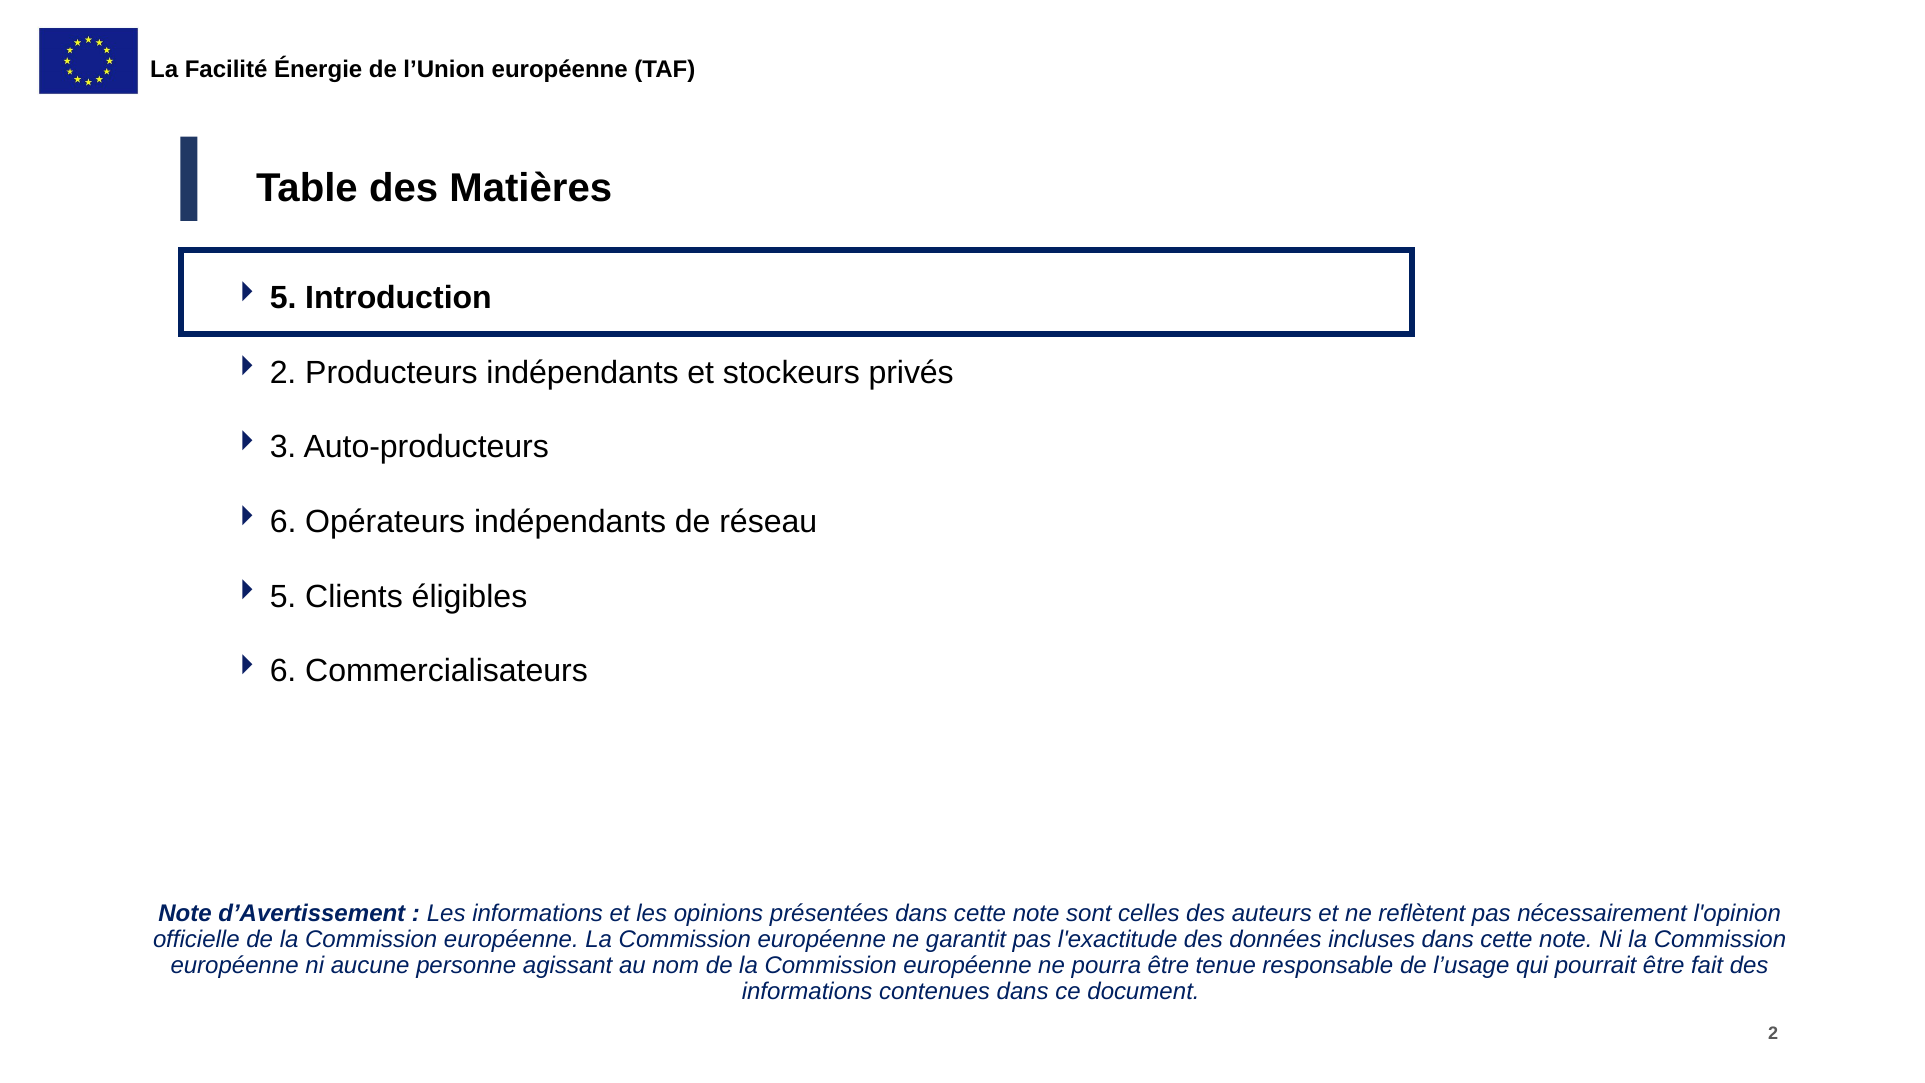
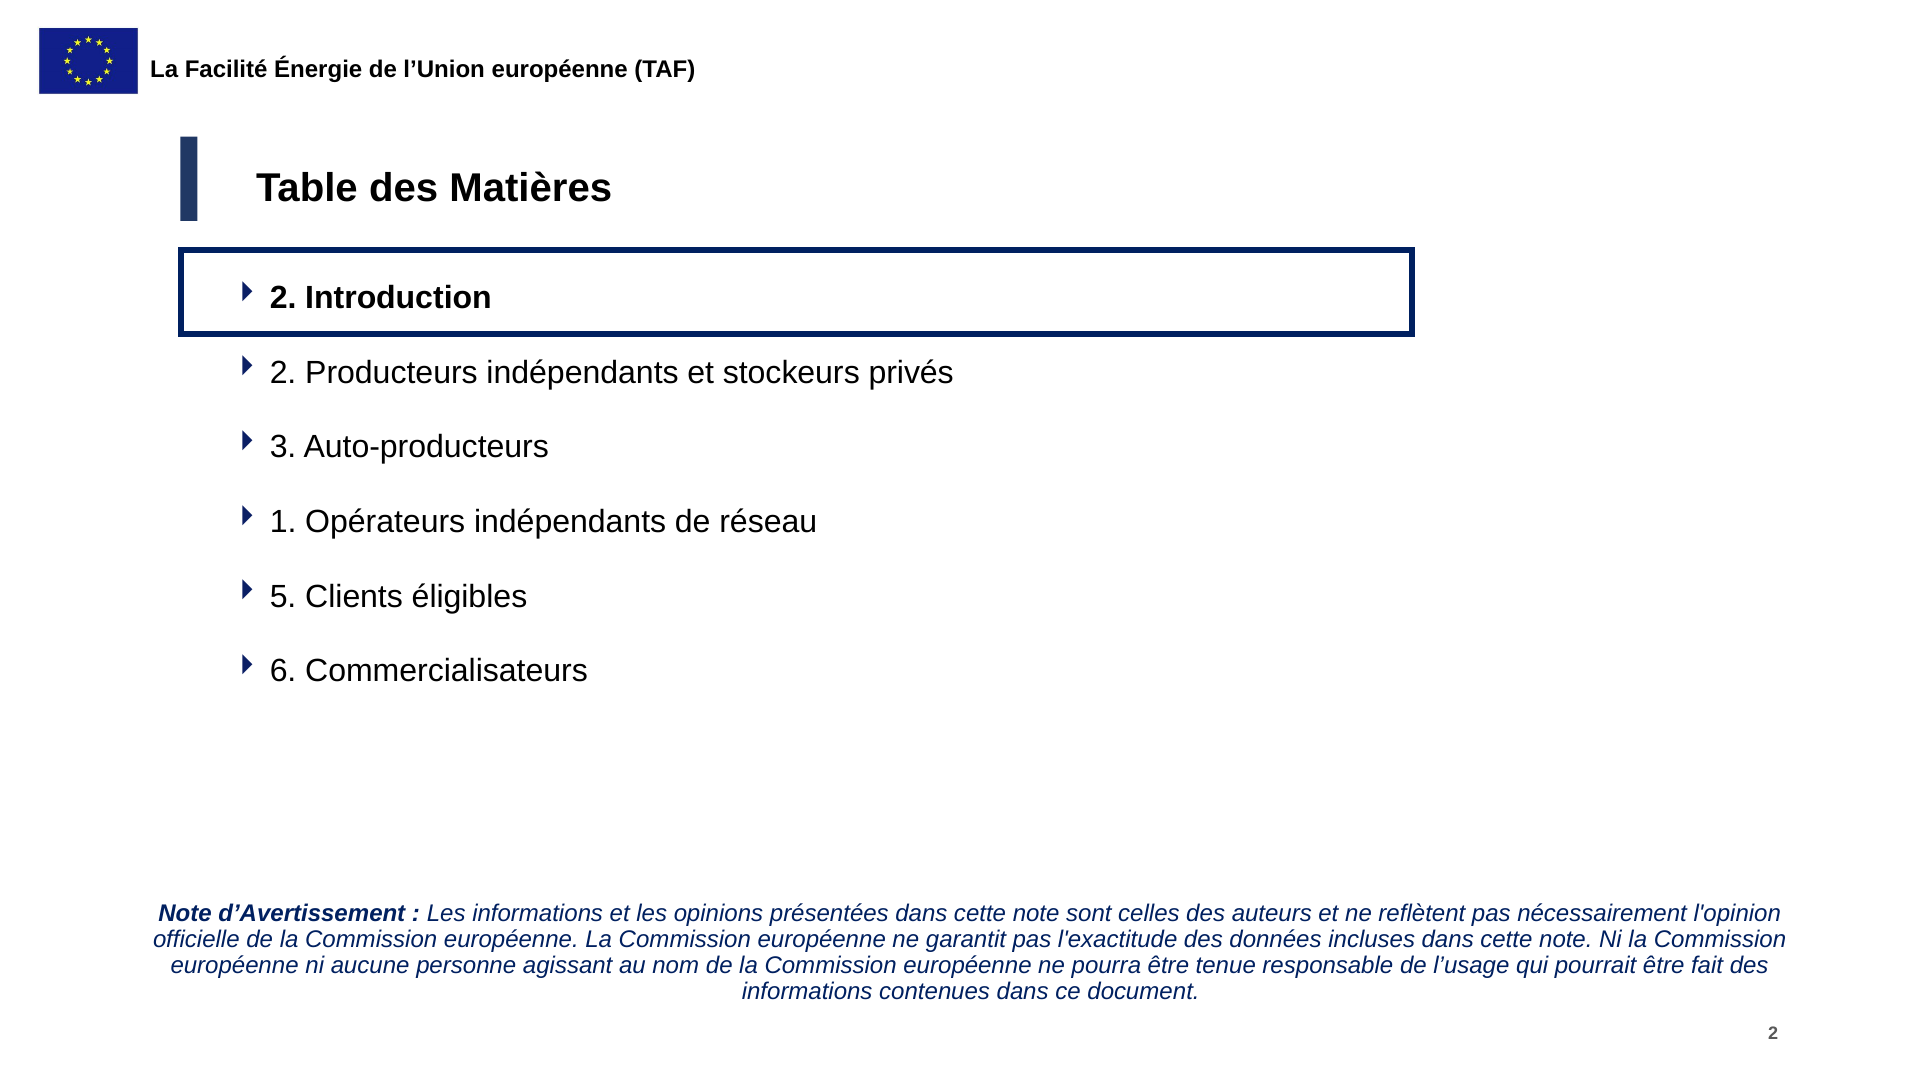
5: 5 -> 2 (283, 298)
6: 6 -> 1 (283, 522)
